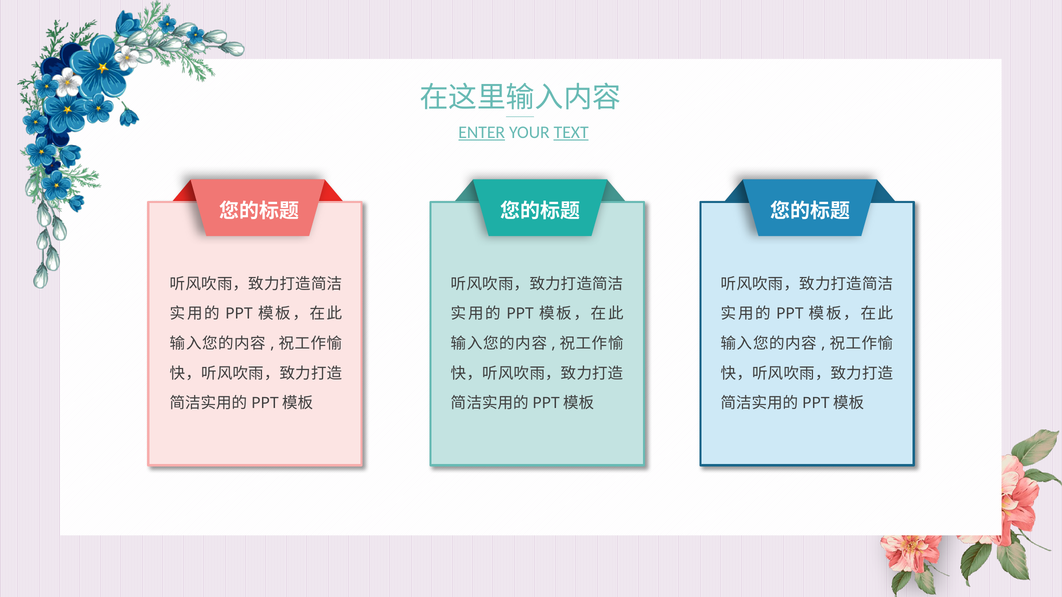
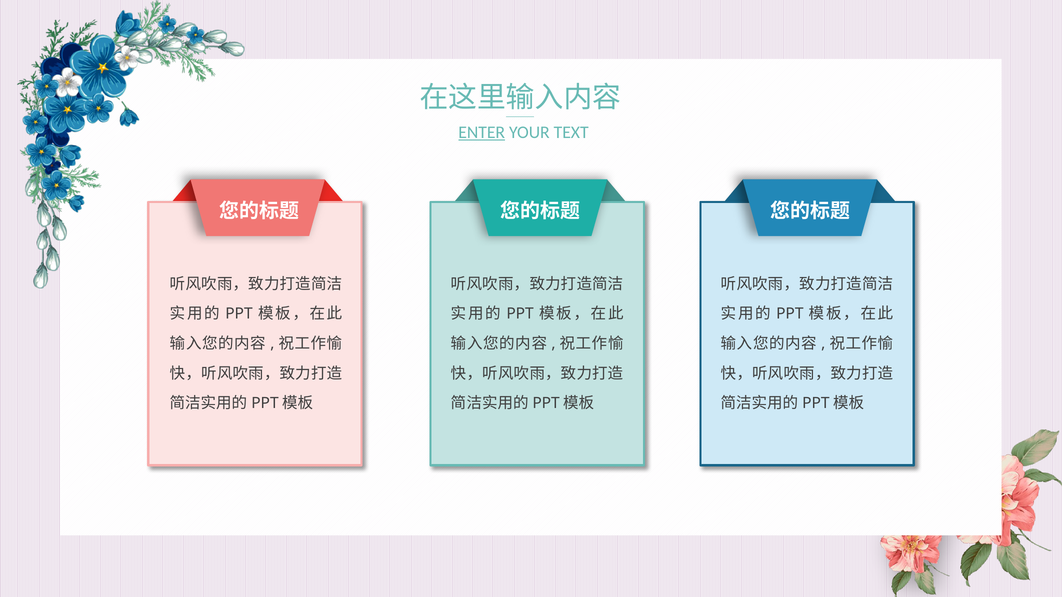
TEXT underline: present -> none (571, 133)
